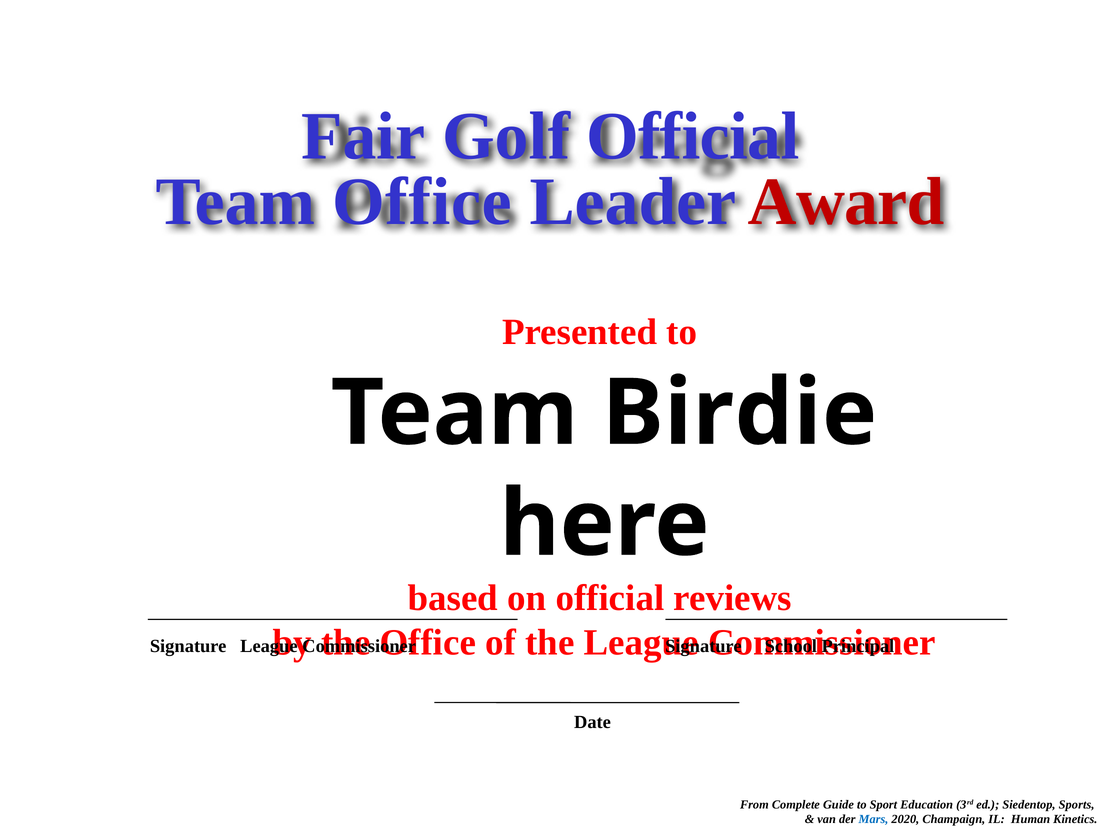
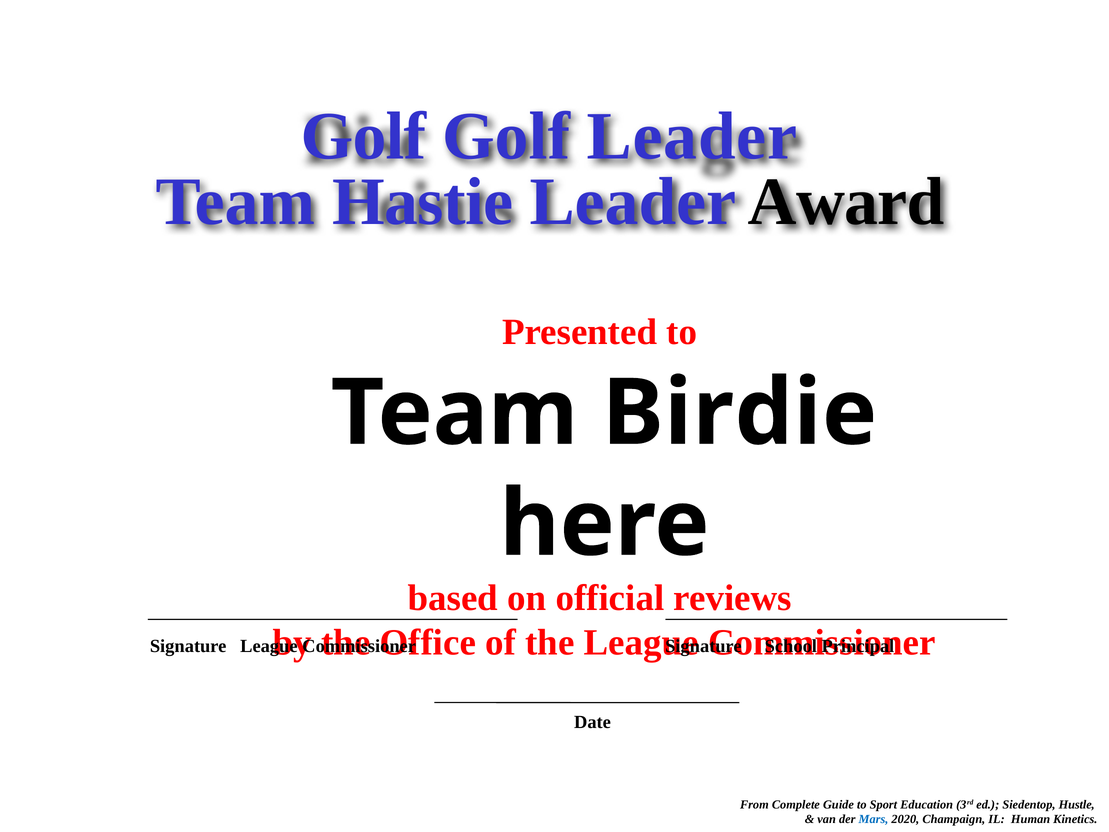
Fair: Fair -> Golf (364, 137)
Golf Official: Official -> Leader (692, 137)
Team Office: Office -> Hastie (423, 202)
Award colour: red -> black (846, 202)
Sports: Sports -> Hustle (1077, 804)
